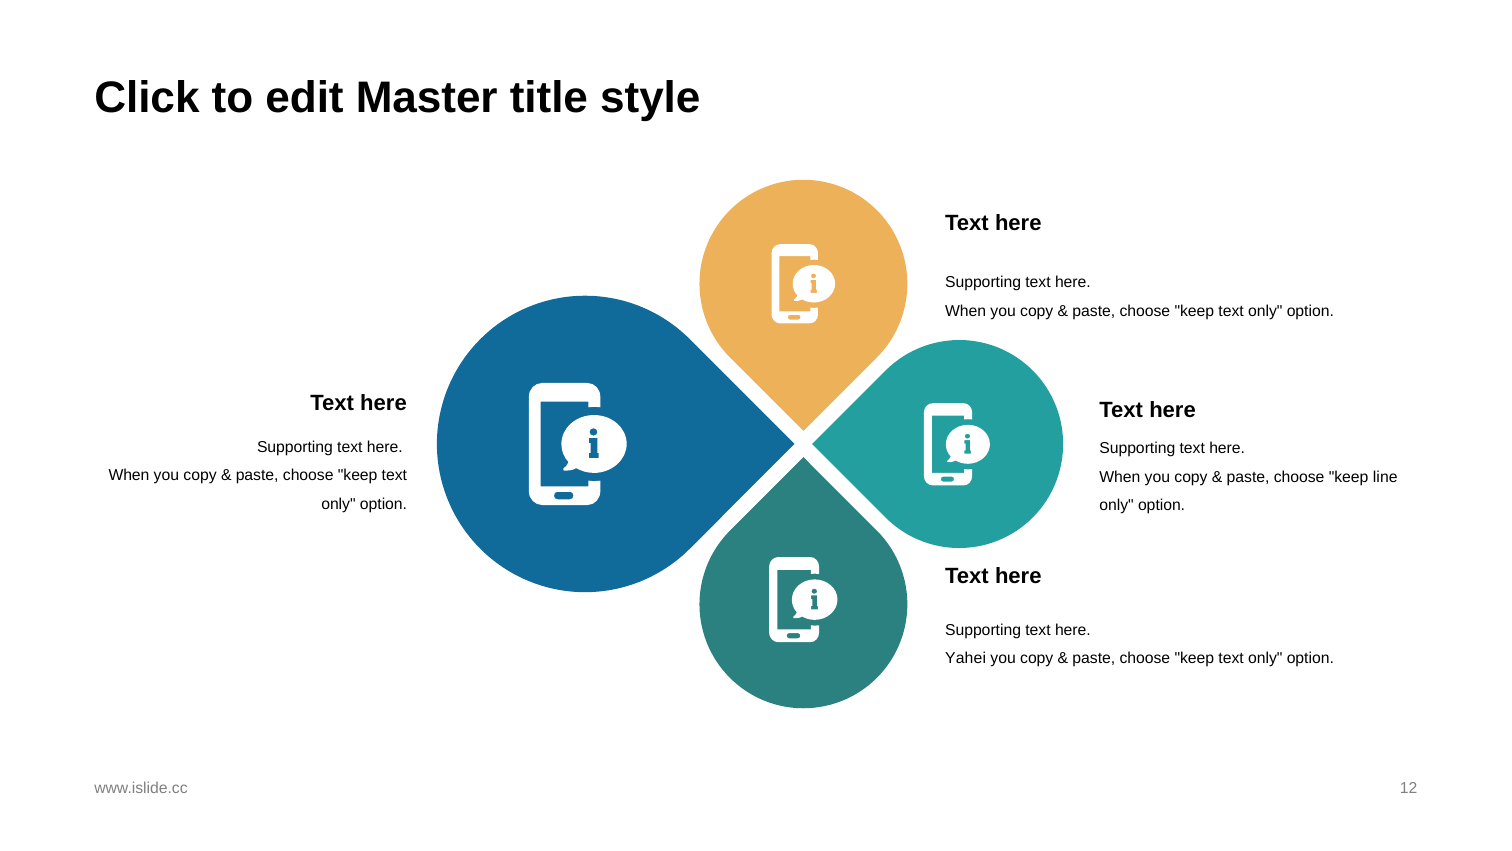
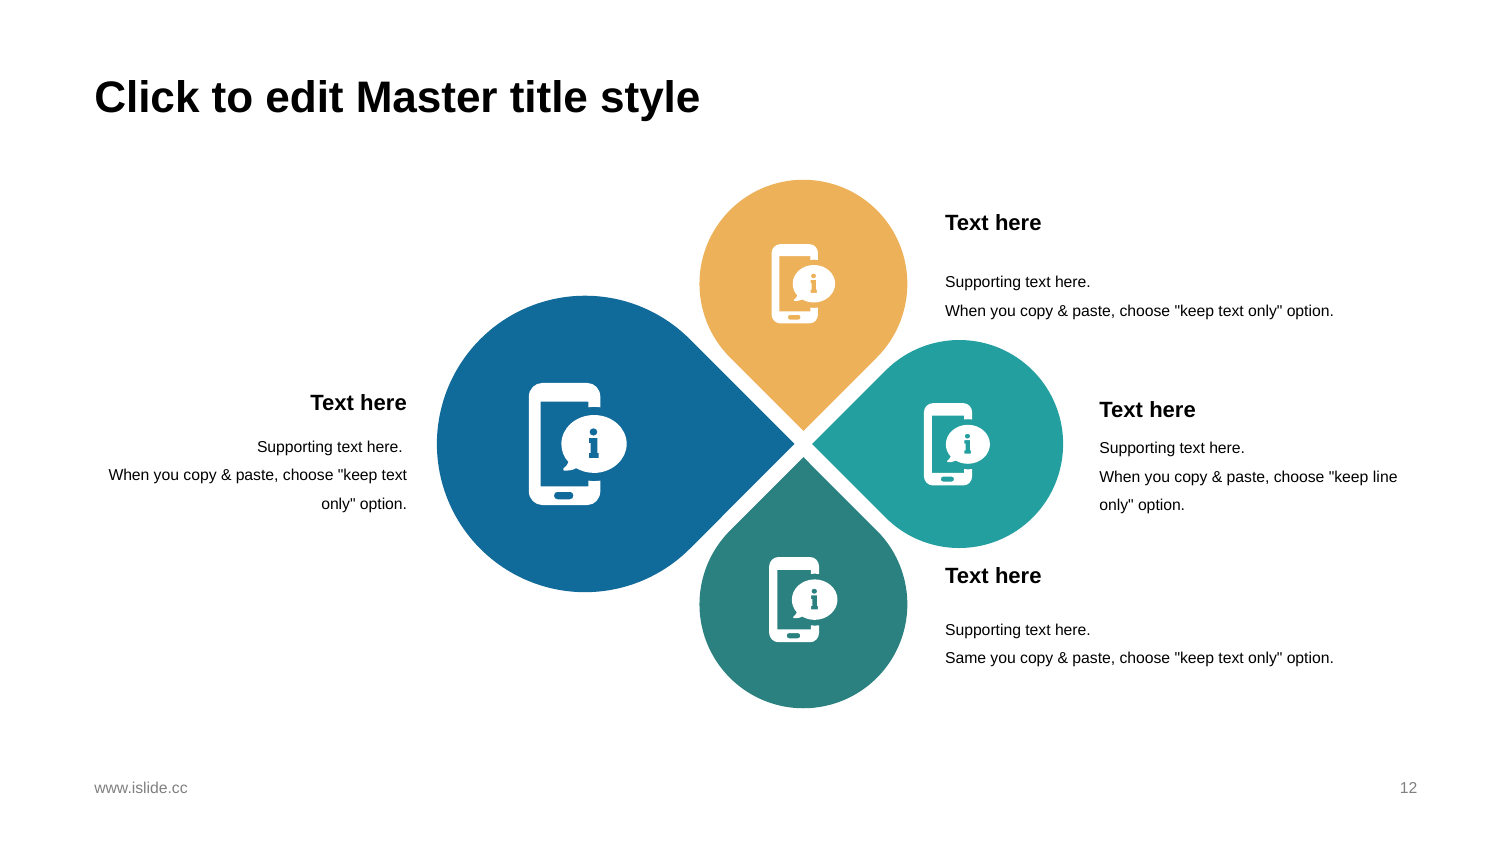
Yahei: Yahei -> Same (966, 658)
